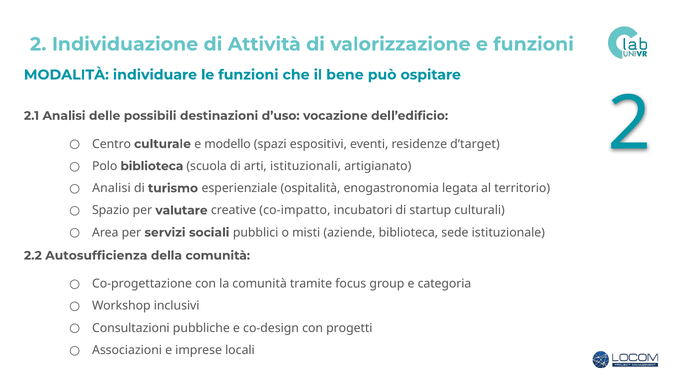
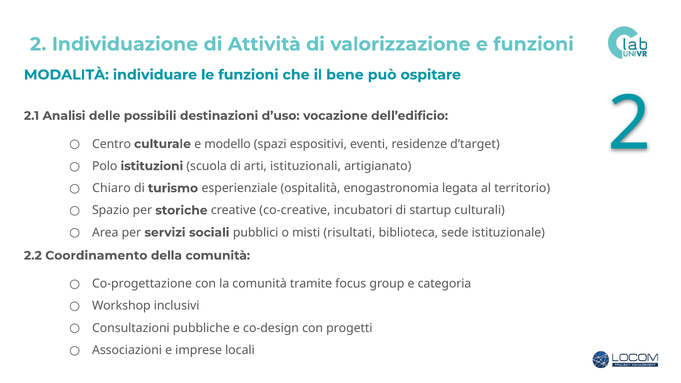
Polo biblioteca: biblioteca -> istituzioni (152, 166)
Analisi: Analisi -> Chiaro (111, 188)
valutare: valutare -> storiche (181, 210)
co-impatto: co-impatto -> co-creative (295, 210)
aziende: aziende -> risultati (349, 233)
Autosufficienza: Autosufficienza -> Coordinamento (96, 256)
